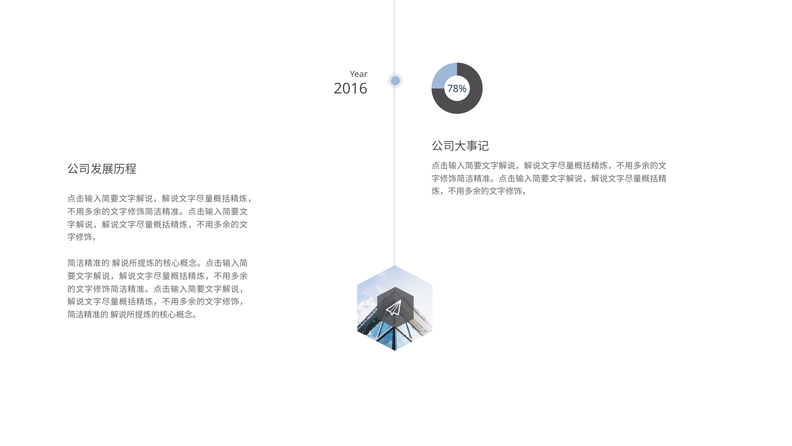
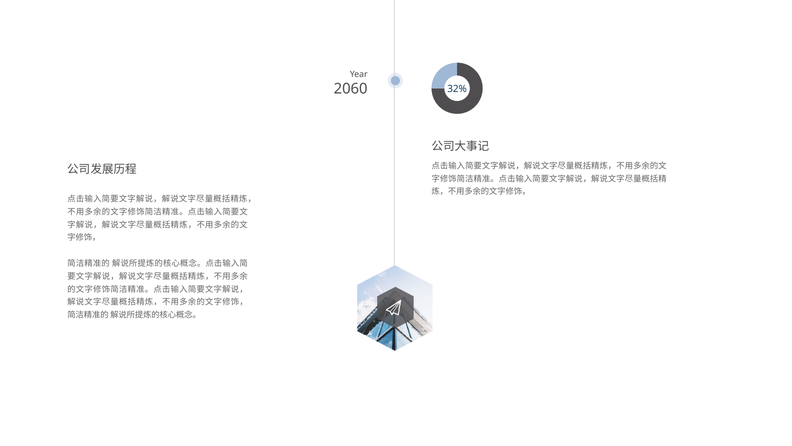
2016: 2016 -> 2060 (351, 89)
78%: 78% -> 32% (457, 89)
